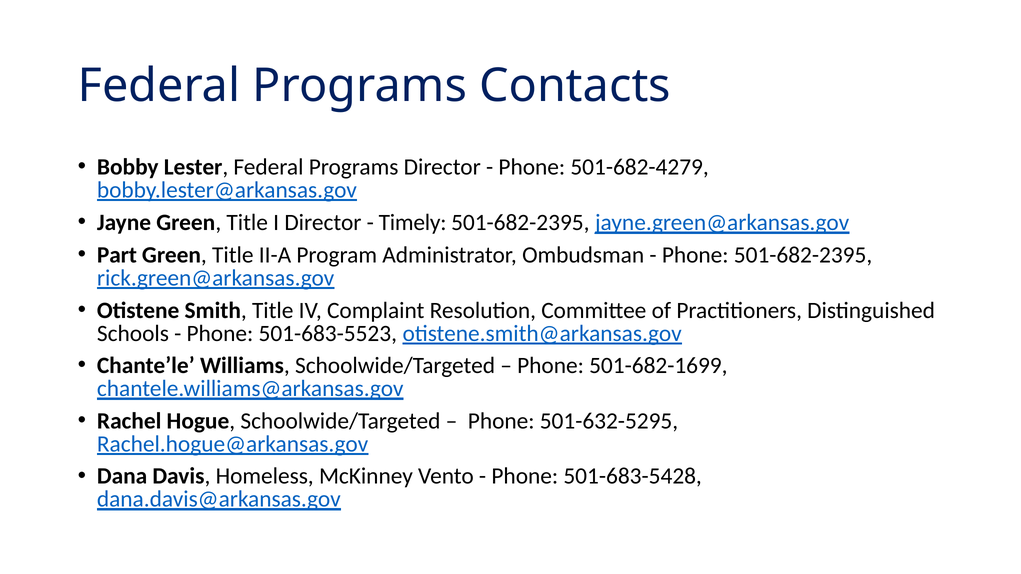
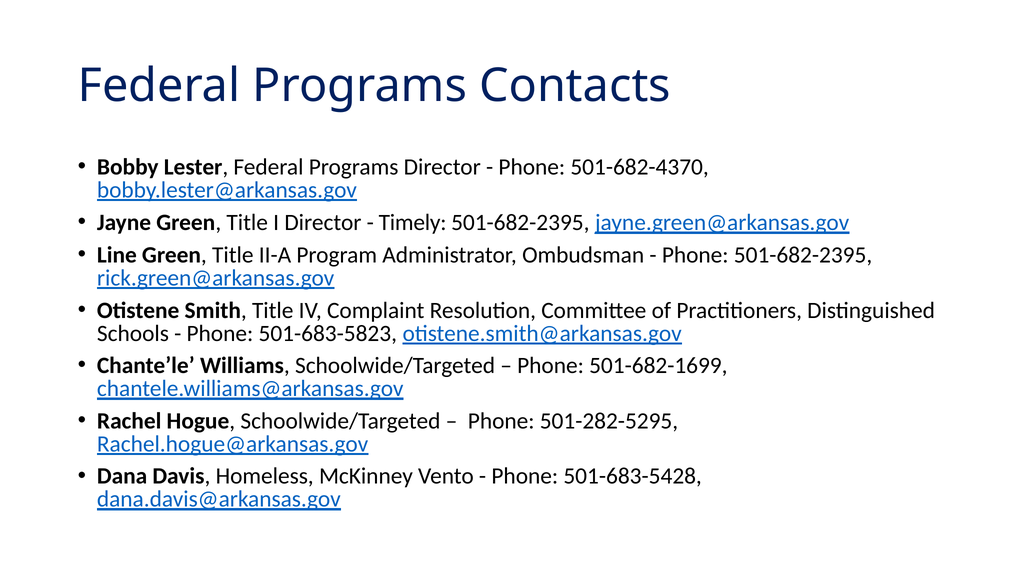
501-682-4279: 501-682-4279 -> 501-682-4370 (640, 167)
Part: Part -> Line (117, 255)
501-683-5523: 501-683-5523 -> 501-683-5823 (328, 333)
501-632-5295: 501-632-5295 -> 501-282-5295 (609, 421)
